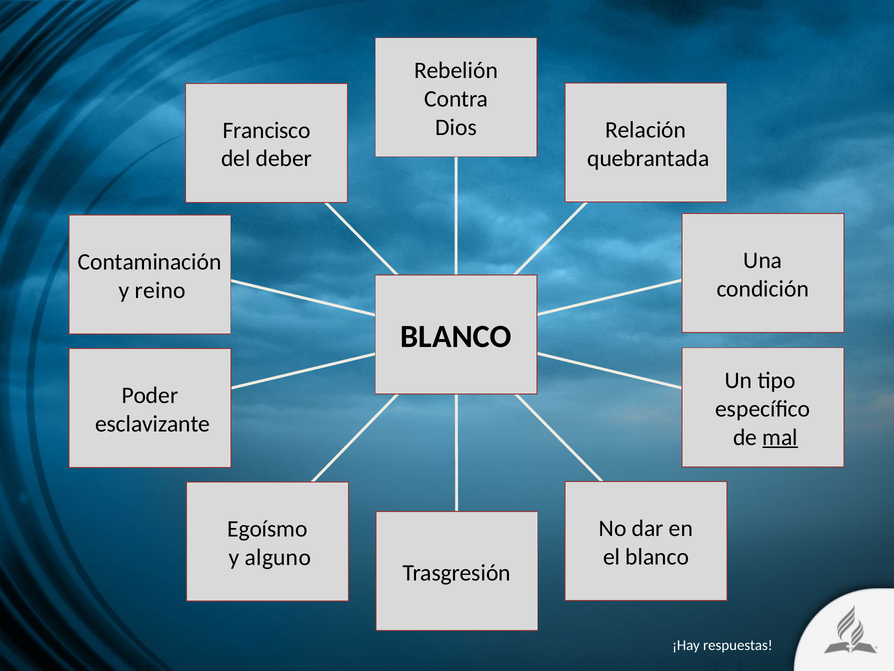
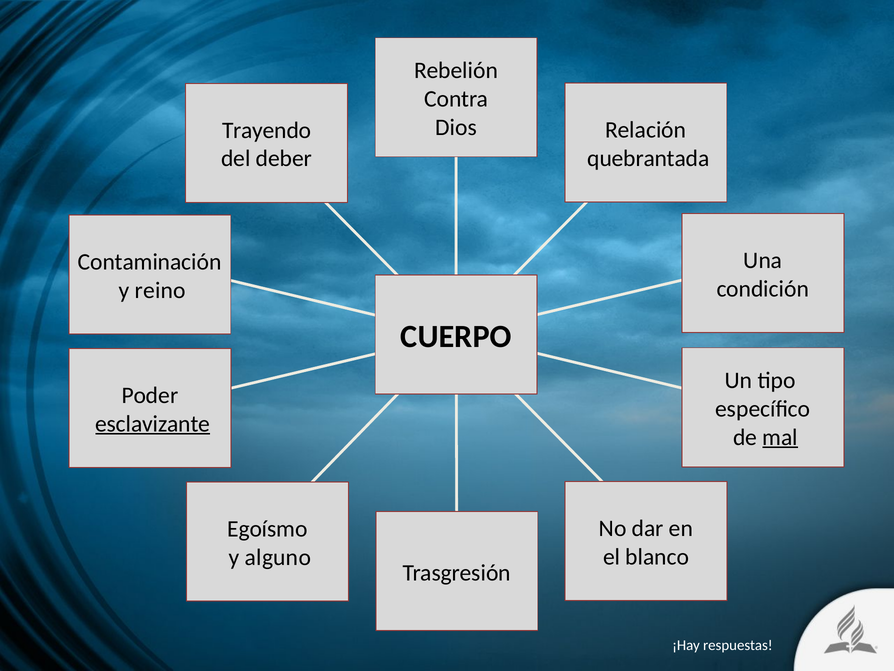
Francisco: Francisco -> Trayendo (267, 130)
BLANCO: BLANCO -> CUERPO (456, 337)
esclavizante underline: none -> present (153, 423)
